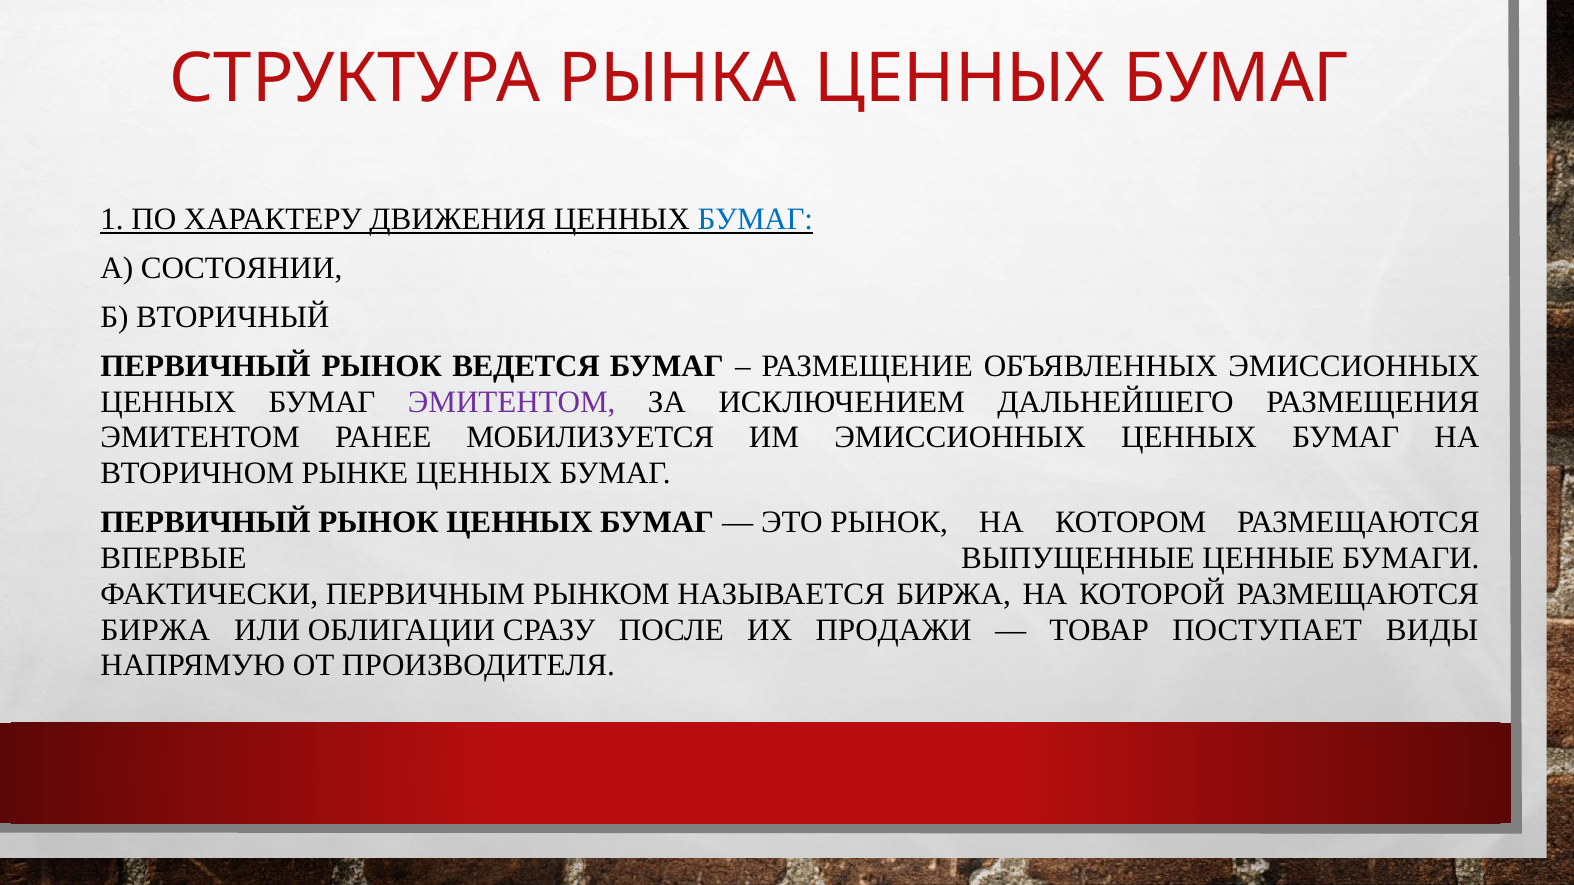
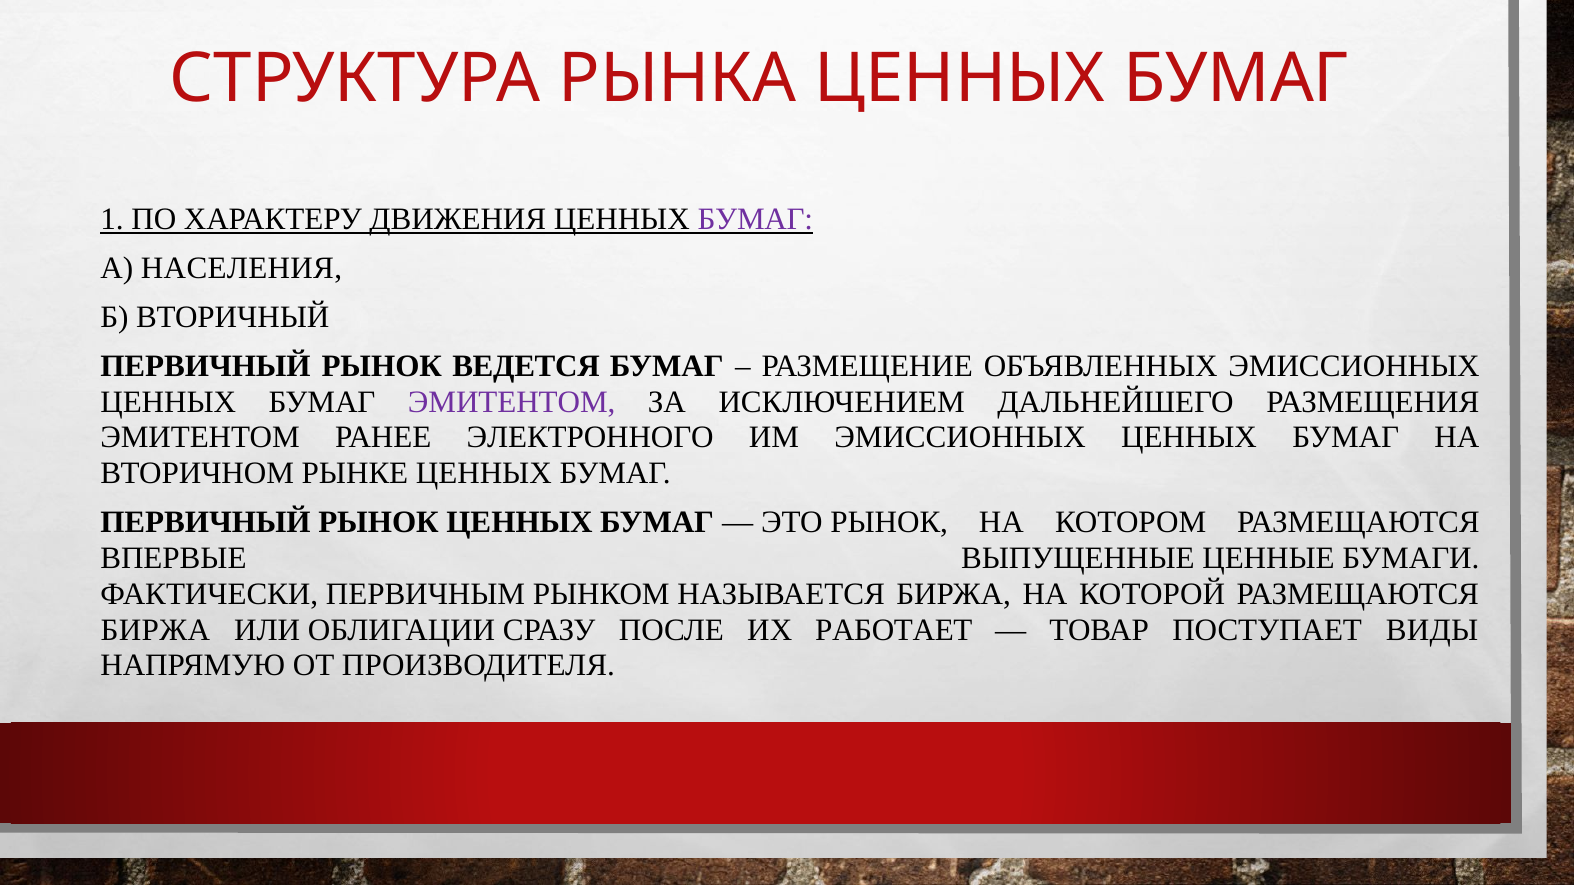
БУМАГ colour: blue -> purple (755, 219)
СОСТОЯНИИ: СОСТОЯНИИ -> НАСЕЛЕНИЯ (241, 268)
МОБИЛИЗУЕТСЯ: МОБИЛИЗУЕТСЯ -> ЭЛЕКТРОННОГО (590, 438)
ПРОДАЖИ: ПРОДАЖИ -> РАБОТАЕТ (894, 630)
